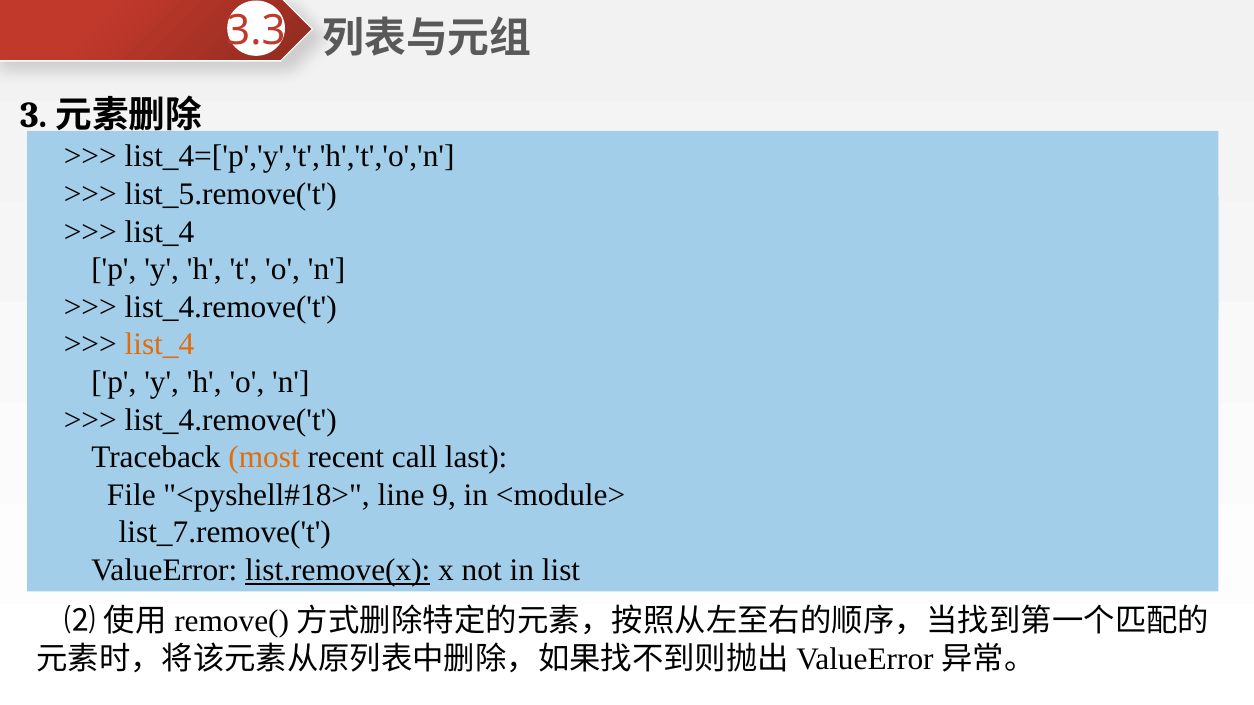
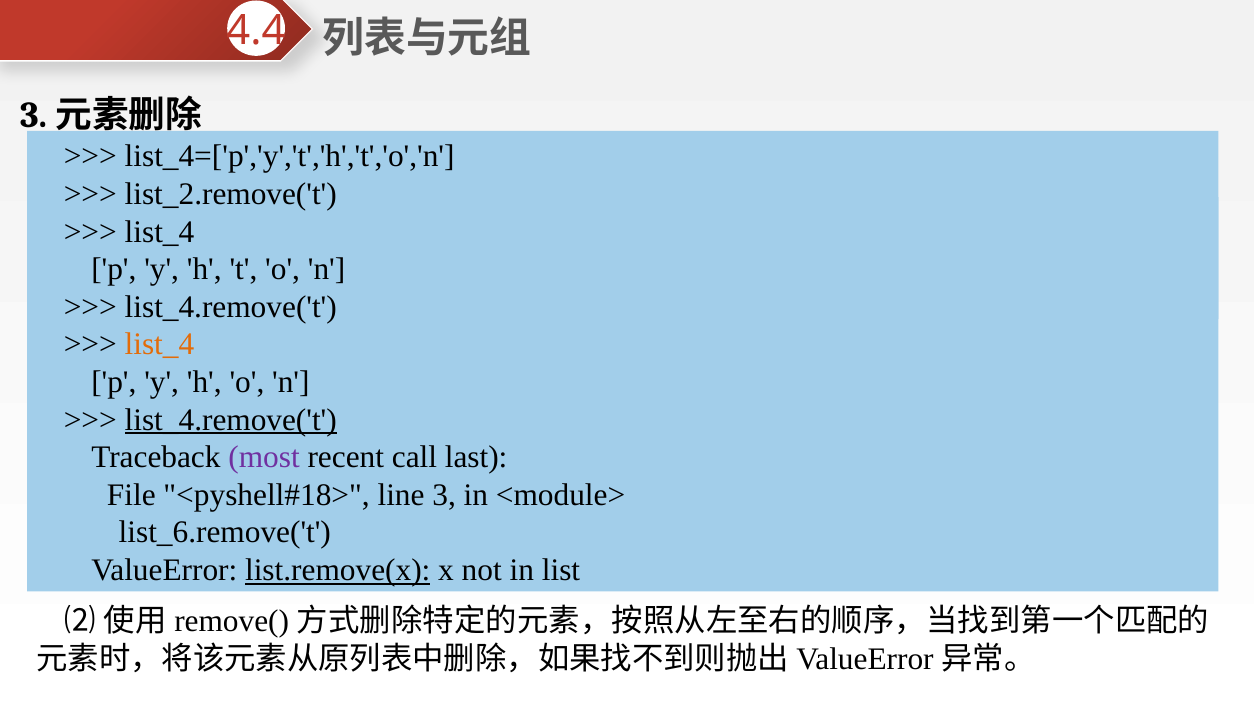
3.3: 3.3 -> 4.4 (256, 31)
list_5.remove('t: list_5.remove('t -> list_2.remove('t (231, 194)
list_4.remove('t underline: none -> present (231, 420)
most colour: orange -> purple (264, 458)
line 9: 9 -> 3 (444, 495)
list_7.remove('t: list_7.remove('t -> list_6.remove('t (225, 533)
